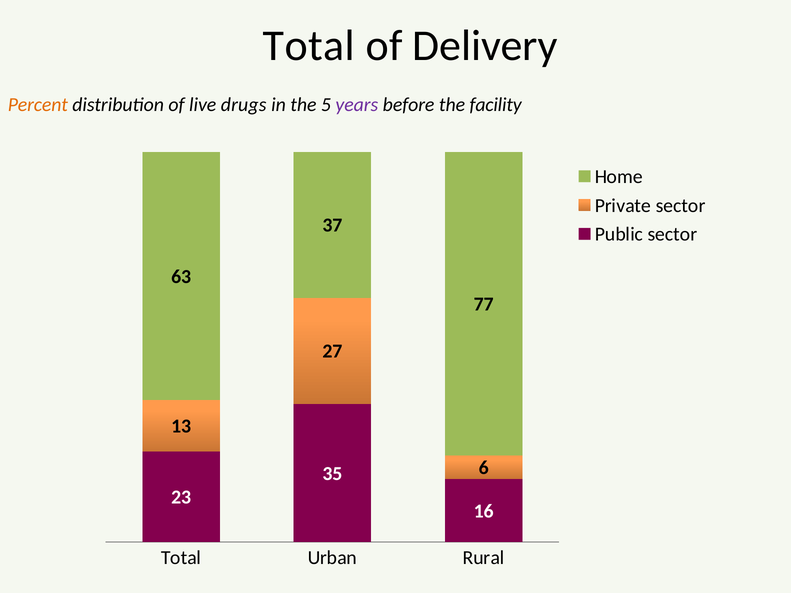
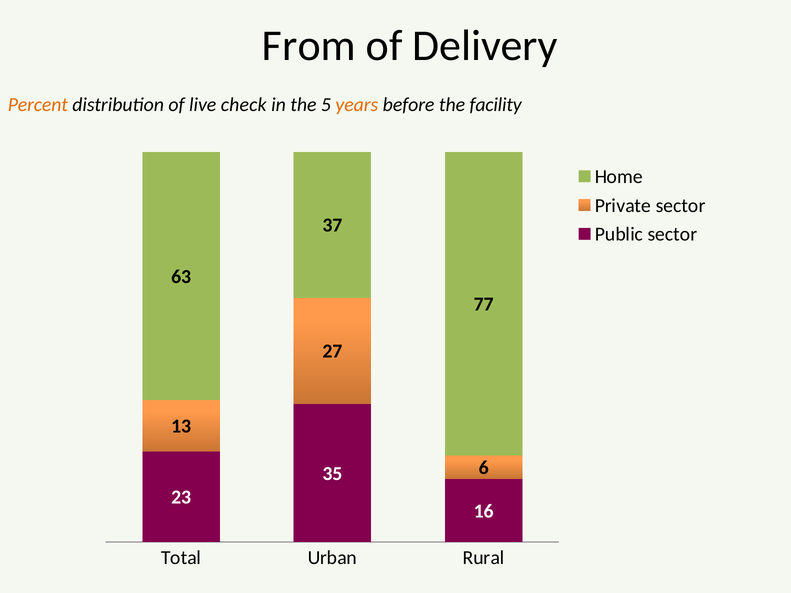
Total: Total -> From (309, 46)
drugs: drugs -> check (244, 105)
years colour: purple -> orange (357, 105)
